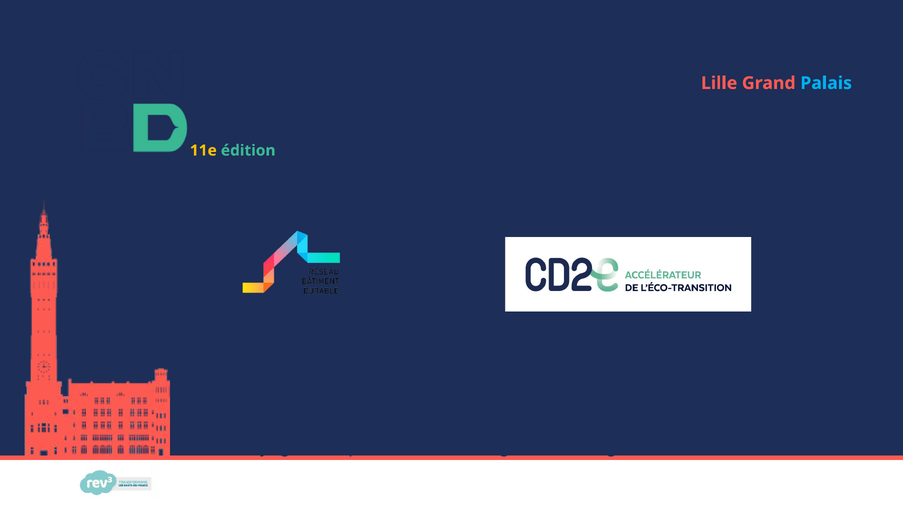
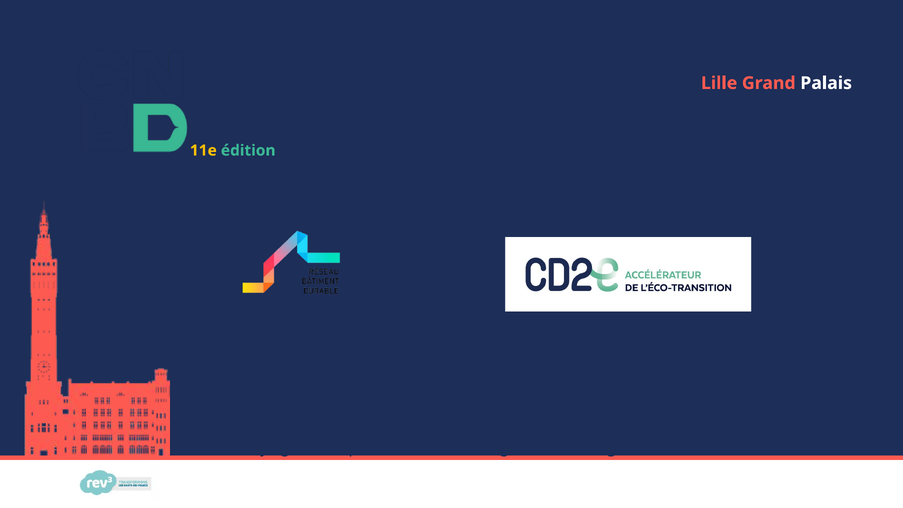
Palais colour: light blue -> white (826, 83)
